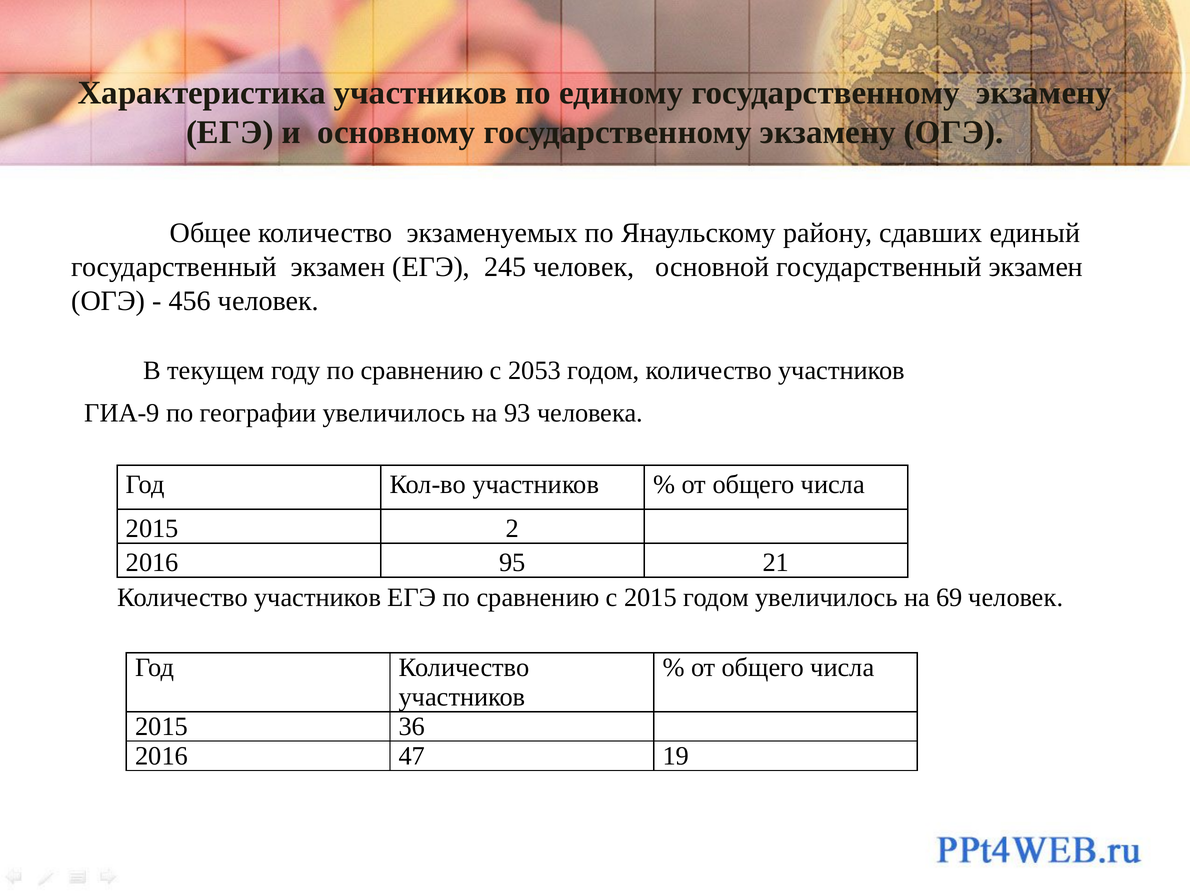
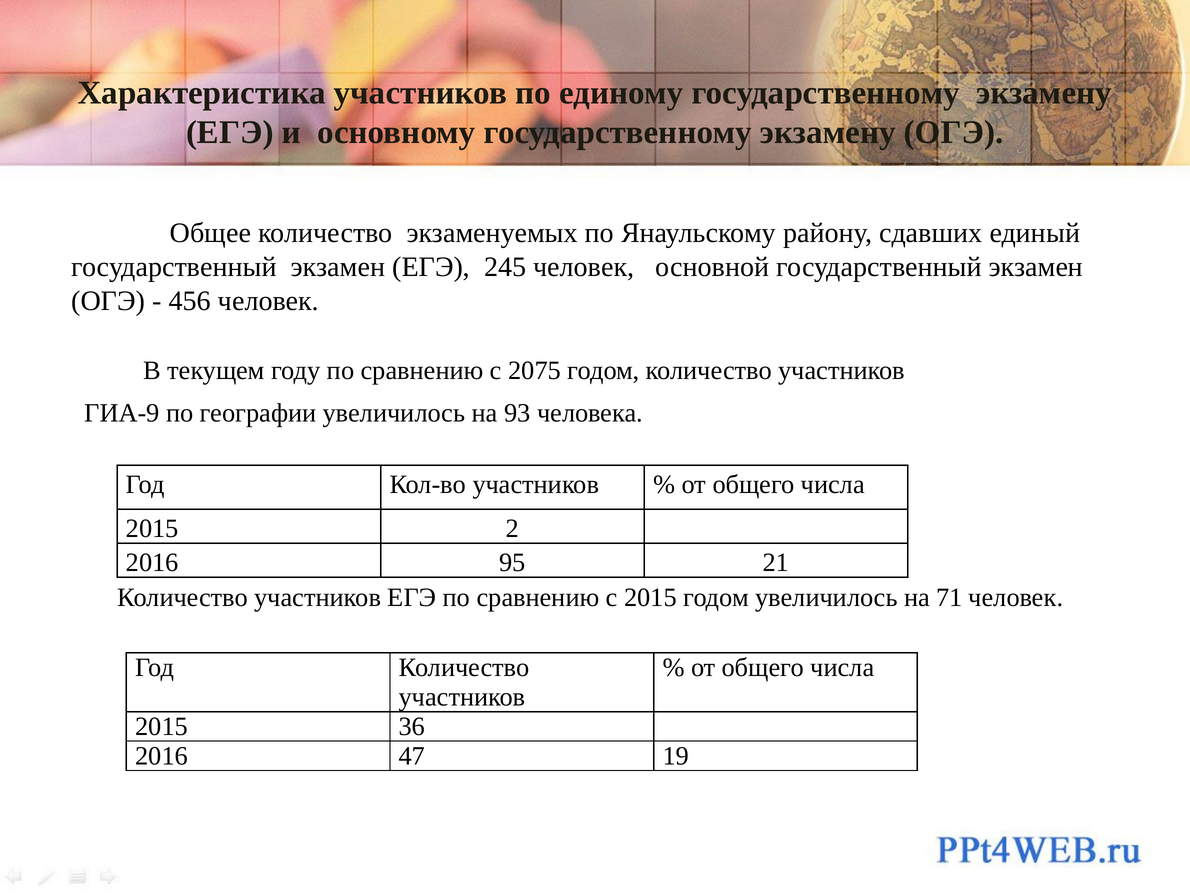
2053: 2053 -> 2075 (535, 370)
69: 69 -> 71 (949, 597)
